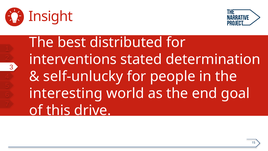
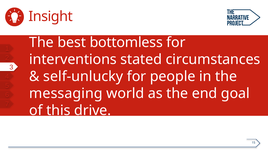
distributed: distributed -> bottomless (126, 42)
determination: determination -> circumstances (213, 59)
interesting: interesting -> messaging (66, 93)
